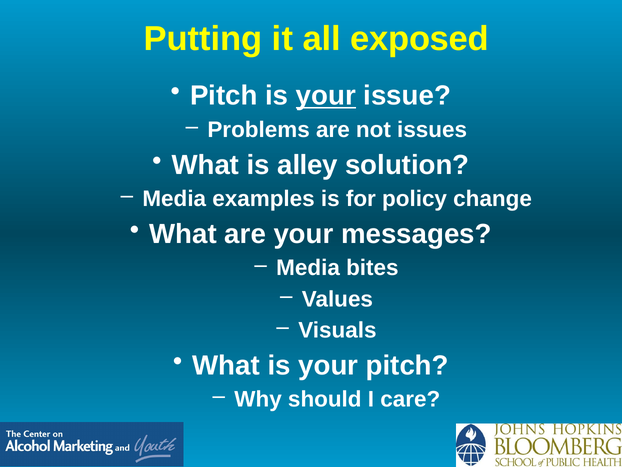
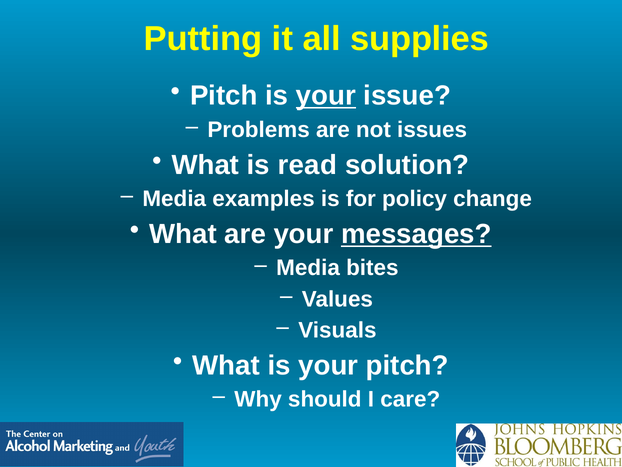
exposed: exposed -> supplies (420, 39)
alley: alley -> read (307, 165)
messages underline: none -> present (416, 234)
